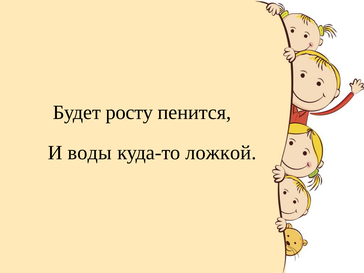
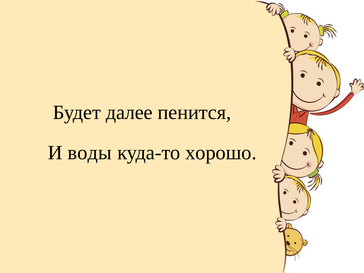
росту: росту -> далее (129, 112)
ложкой: ложкой -> хорошо (221, 153)
